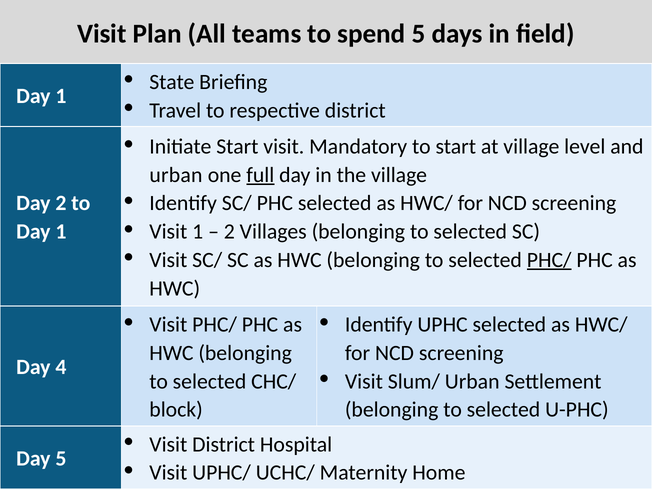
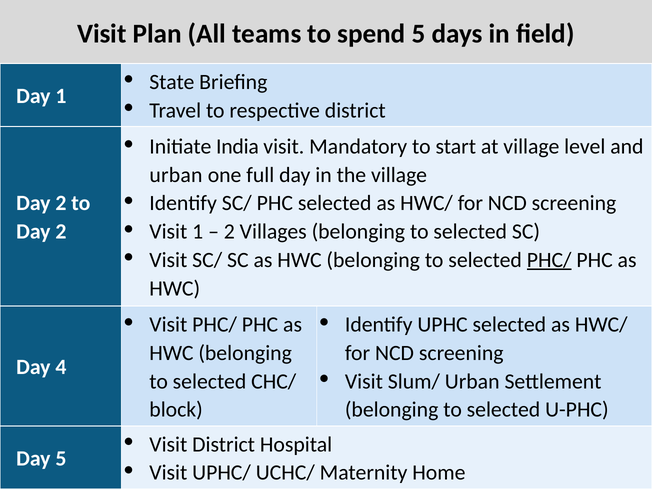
Initiate Start: Start -> India (237, 147)
full underline: present -> none (260, 175)
1: 1 -> 2 (61, 232)
